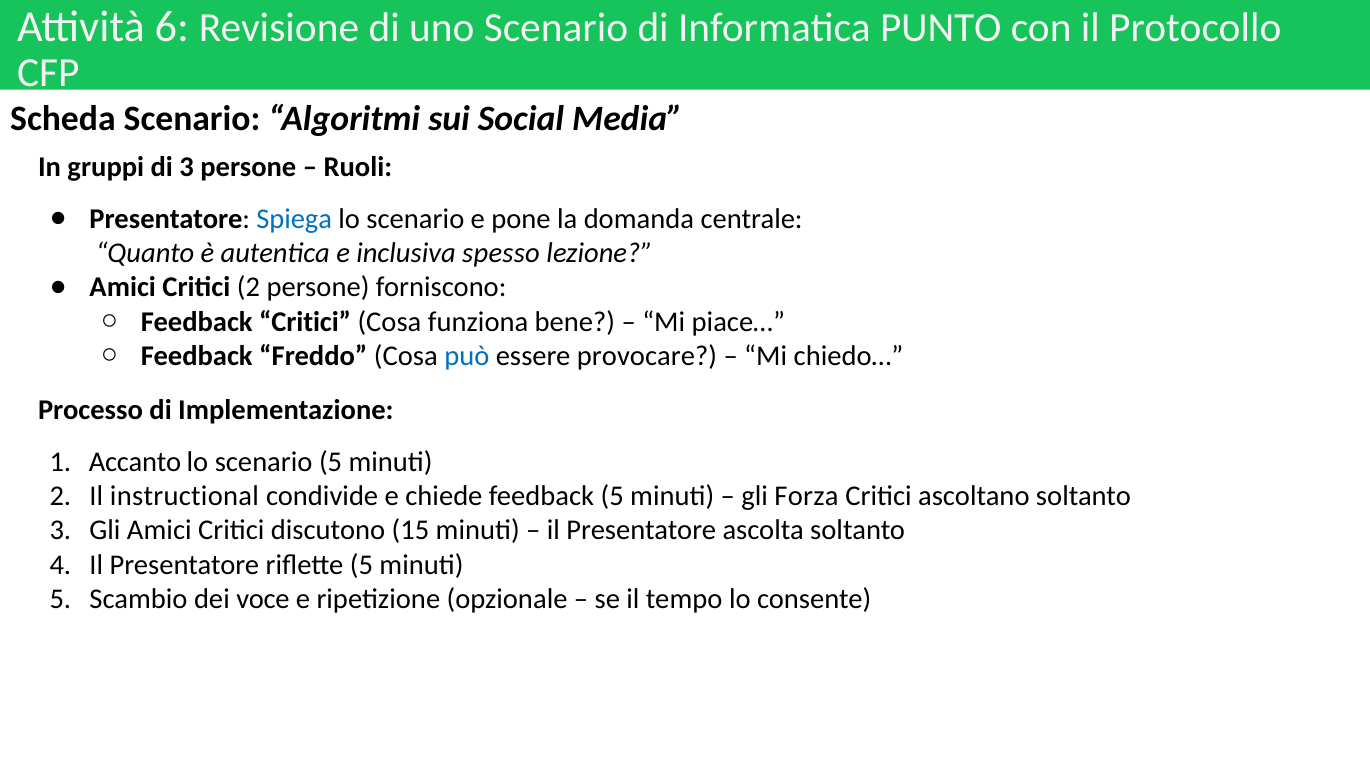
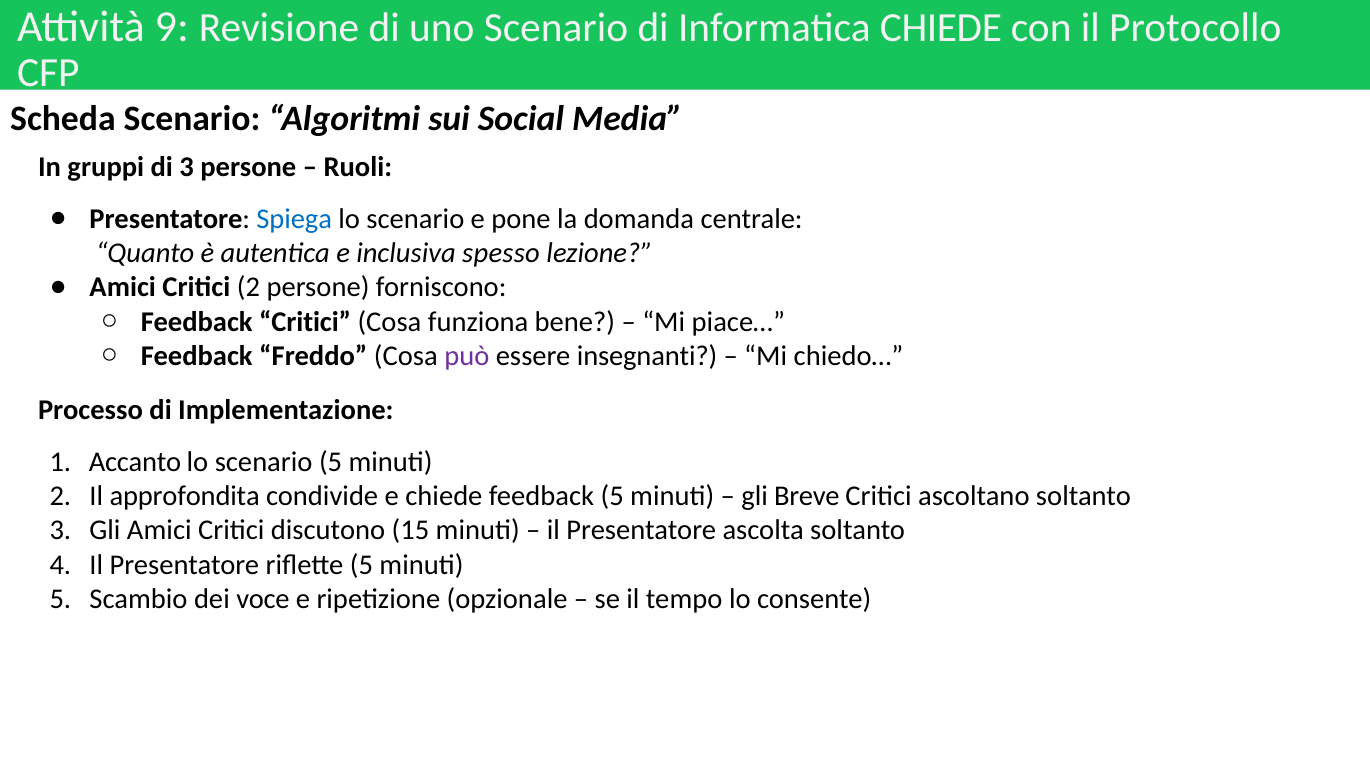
6: 6 -> 9 (172, 27)
Informatica PUNTO: PUNTO -> CHIEDE (941, 28)
può colour: blue -> purple (467, 356)
provocare: provocare -> insegnanti (647, 356)
instructional: instructional -> approfondita (185, 496)
Forza: Forza -> Breve (807, 496)
